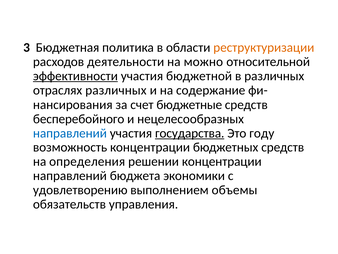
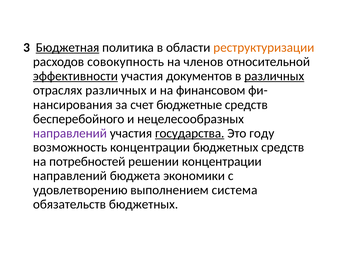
Бюджетная underline: none -> present (68, 47)
деятельности: деятельности -> совокупность (126, 62)
можно: можно -> членов (203, 62)
бюджетной: бюджетной -> документов (199, 76)
различных underline: none -> present (274, 76)
содержание: содержание -> финансовом (211, 90)
направлений colour: blue -> purple (70, 133)
определения: определения -> потребностей (87, 161)
объемы: объемы -> система (235, 190)
обязательств управления: управления -> бюджетных (144, 204)
